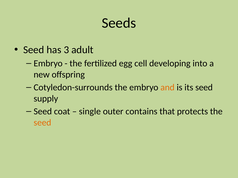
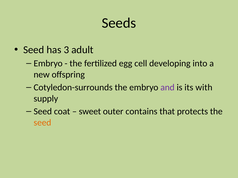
and colour: orange -> purple (167, 88)
its seed: seed -> with (204, 88)
single: single -> sweet (90, 112)
